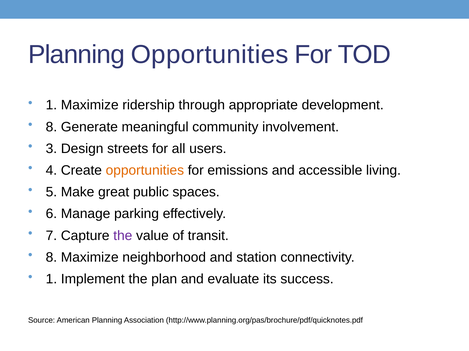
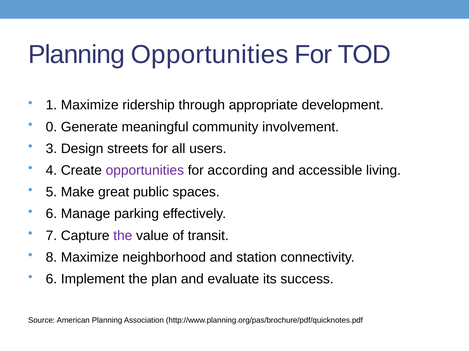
8: 8 -> 0 (51, 127)
opportunities colour: orange -> purple (145, 171)
emissions: emissions -> according (238, 171)
1: 1 -> 6 (51, 280)
